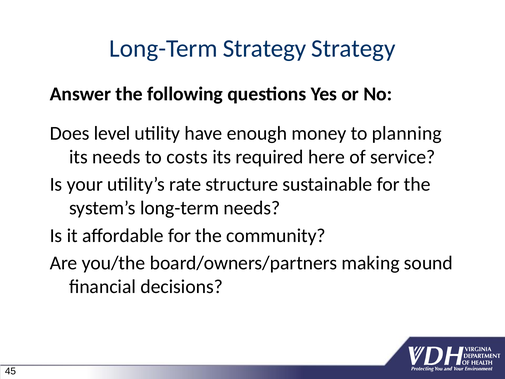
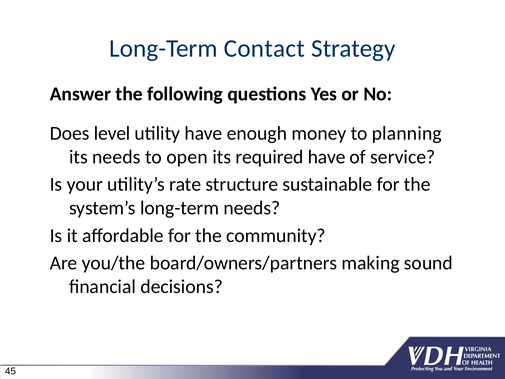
Long-Term Strategy: Strategy -> Contact (264, 48)
costs: costs -> open (187, 157)
required here: here -> have (327, 157)
